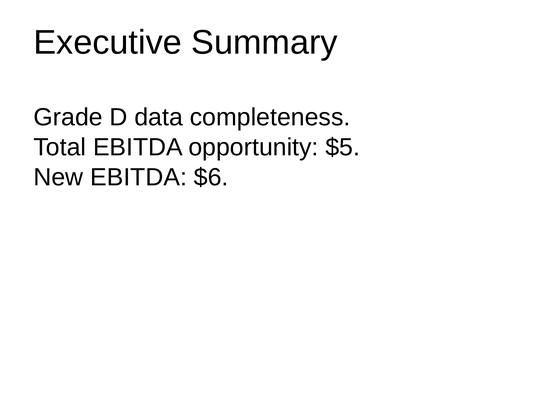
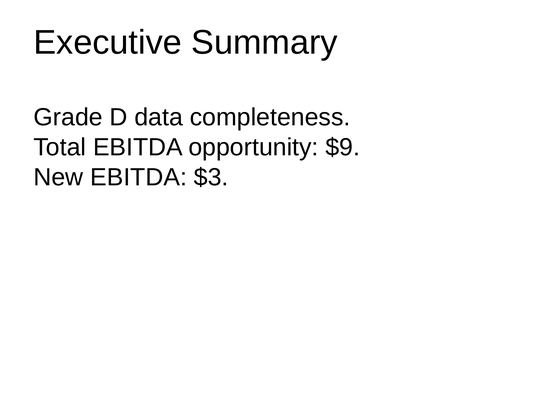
$5: $5 -> $9 (343, 147)
$6: $6 -> $3 (211, 177)
